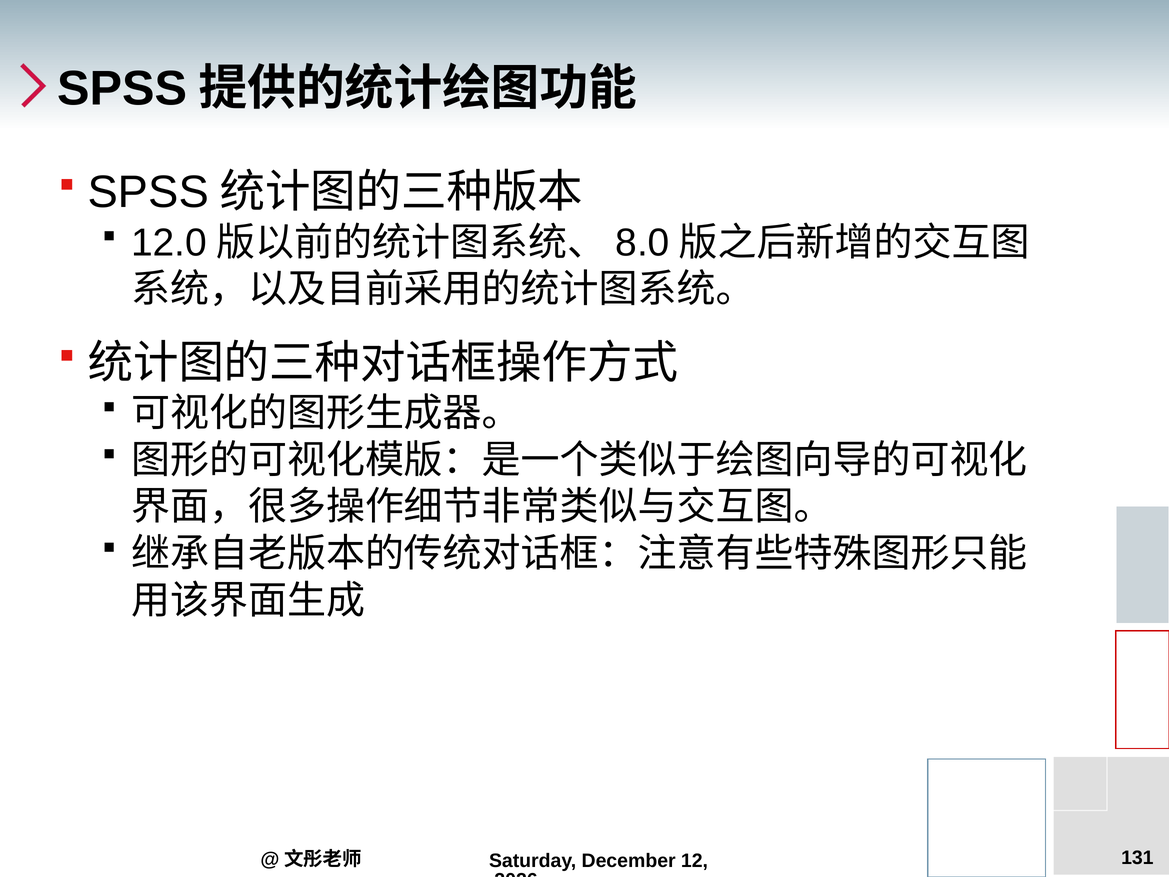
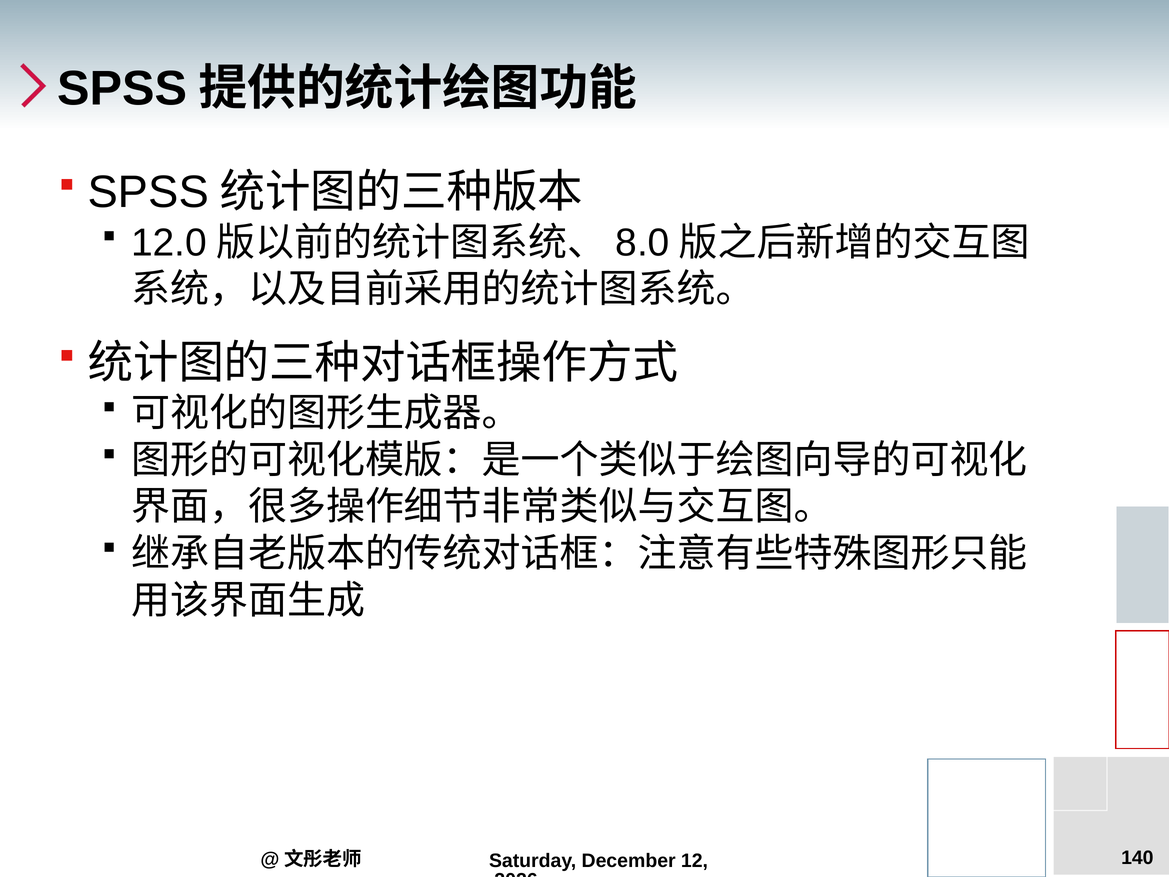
131: 131 -> 140 (1137, 858)
